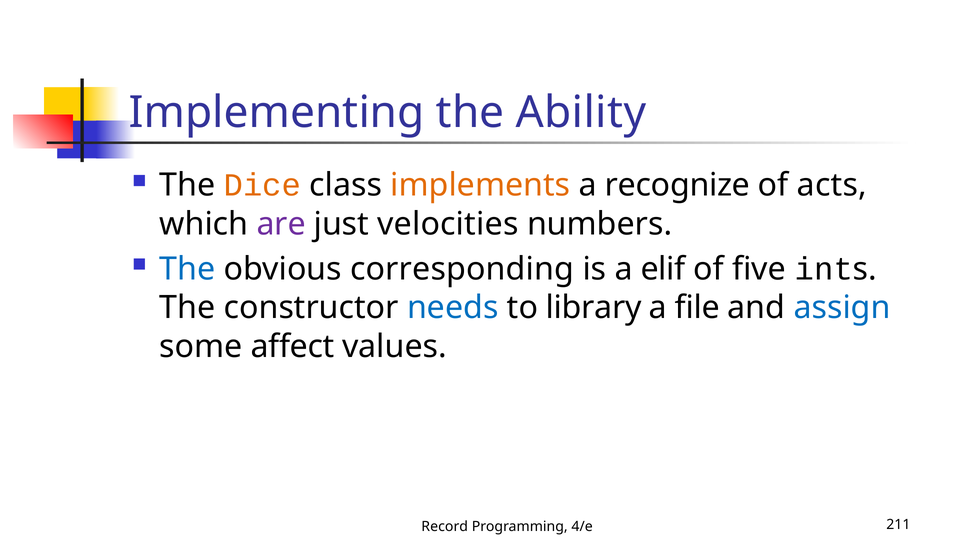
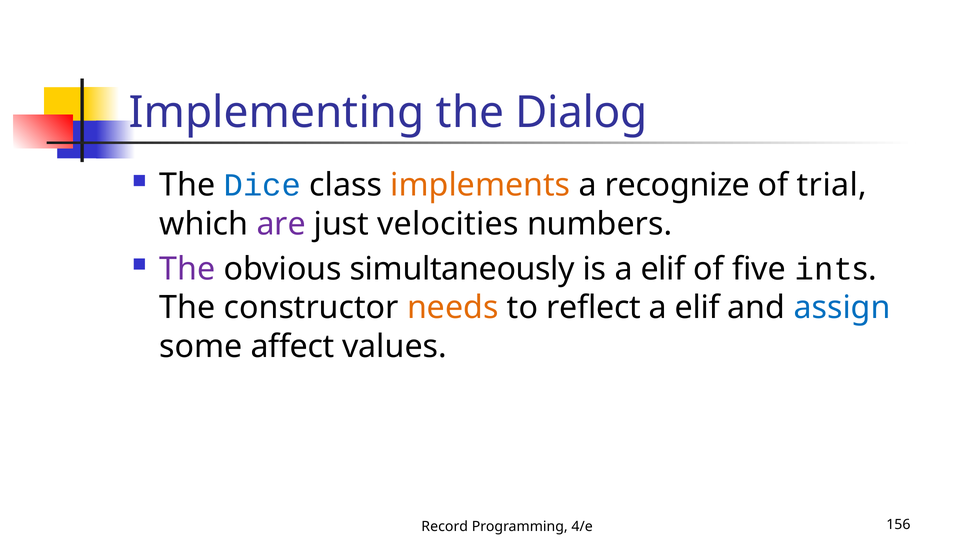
Ability: Ability -> Dialog (581, 112)
Dice colour: orange -> blue (262, 185)
acts: acts -> trial (832, 185)
The colour: blue -> purple (187, 269)
corresponding: corresponding -> simultaneously (462, 269)
needs colour: blue -> orange (453, 307)
library: library -> reflect (594, 307)
file: file -> elif (697, 307)
211: 211 -> 156 (898, 524)
